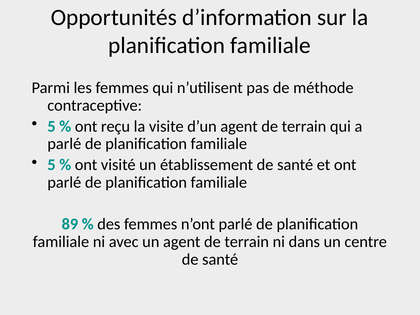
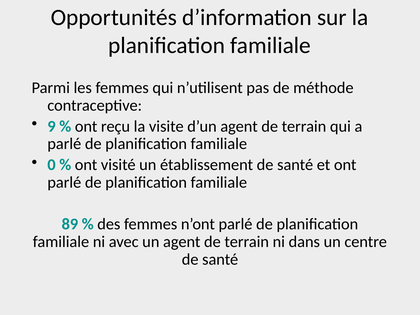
5: 5 -> 9 (52, 126)
5: 5 -> 0 (52, 165)
